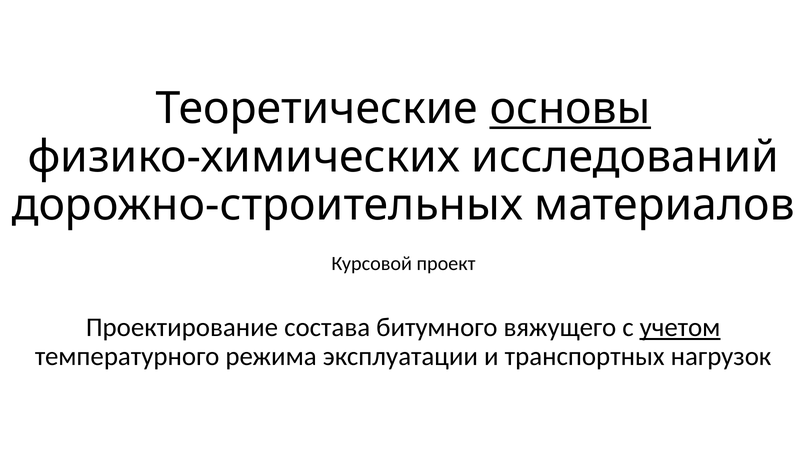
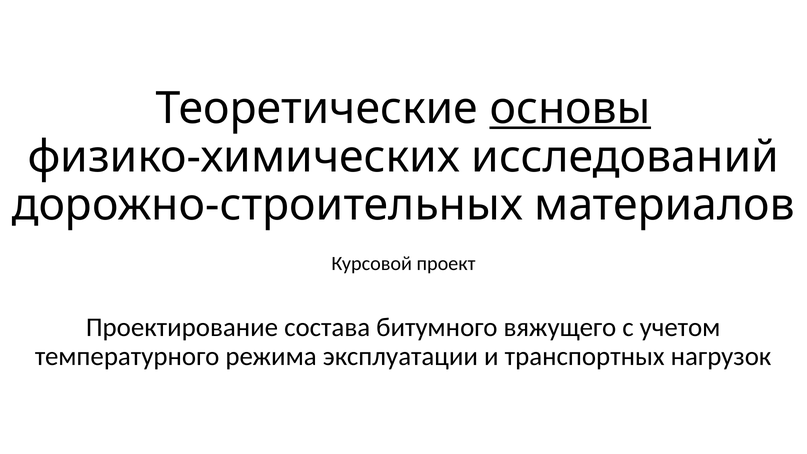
учетом underline: present -> none (680, 327)
